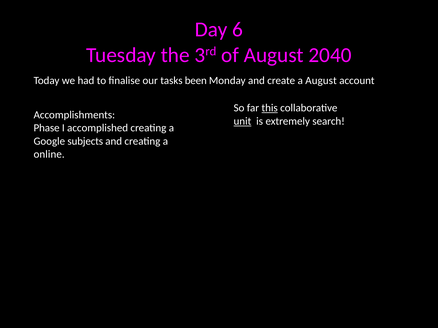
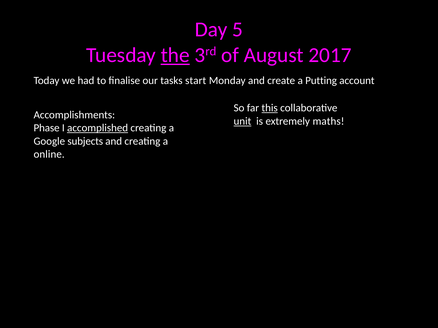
6: 6 -> 5 (238, 30)
the underline: none -> present (175, 55)
2040: 2040 -> 2017 (330, 55)
been: been -> start (196, 81)
a August: August -> Putting (321, 81)
search: search -> maths (328, 121)
accomplished underline: none -> present (98, 128)
